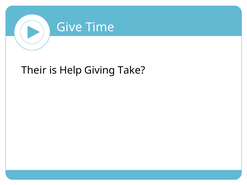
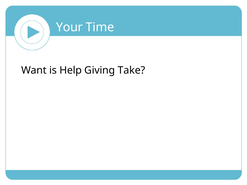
Give: Give -> Your (69, 27)
Their: Their -> Want (34, 70)
